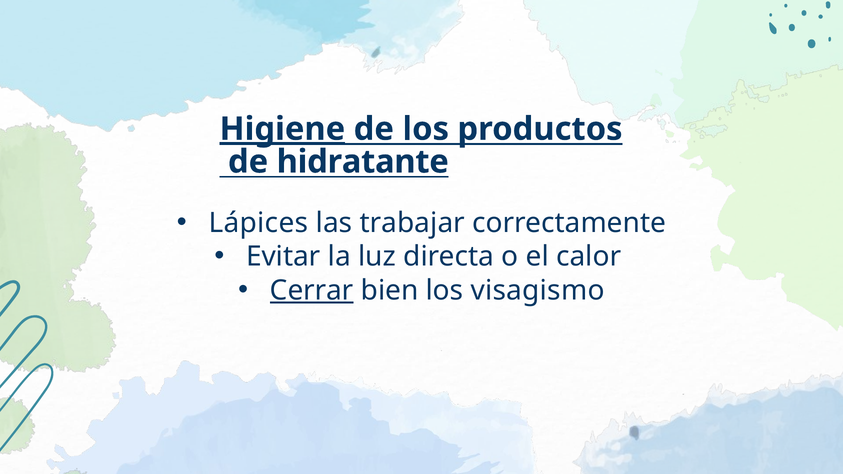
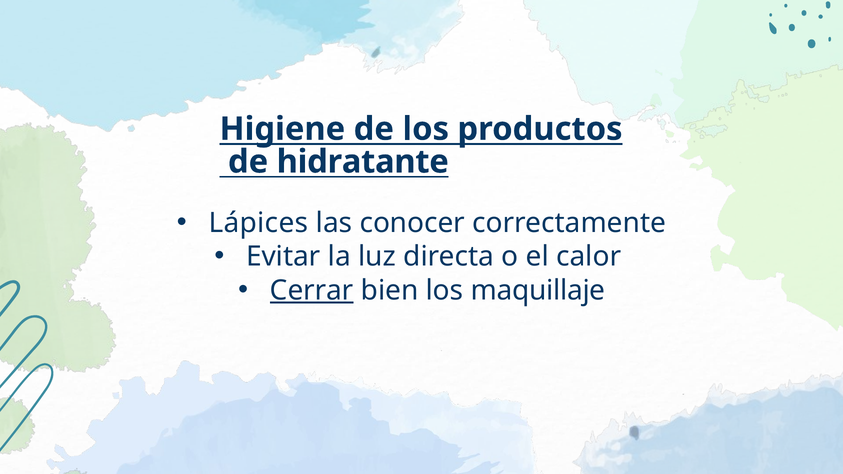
Higiene underline: present -> none (282, 129)
trabajar: trabajar -> conocer (412, 223)
visagismo: visagismo -> maquillaje (538, 291)
